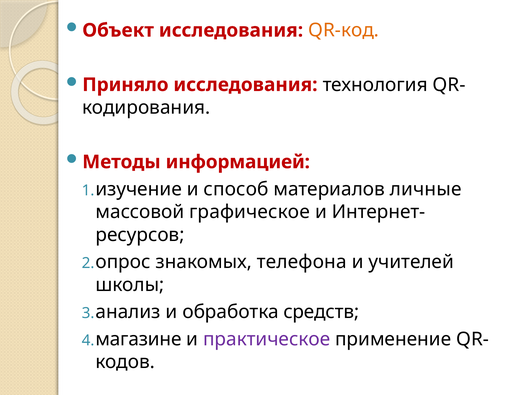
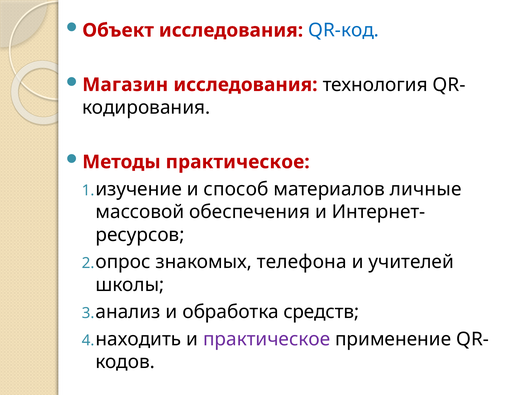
QR-код colour: orange -> blue (344, 30)
Приняло: Приняло -> Магазин (125, 85)
Методы информацией: информацией -> практическое (238, 162)
графическое: графическое -> обеспечения (250, 212)
магазине: магазине -> находить (138, 339)
